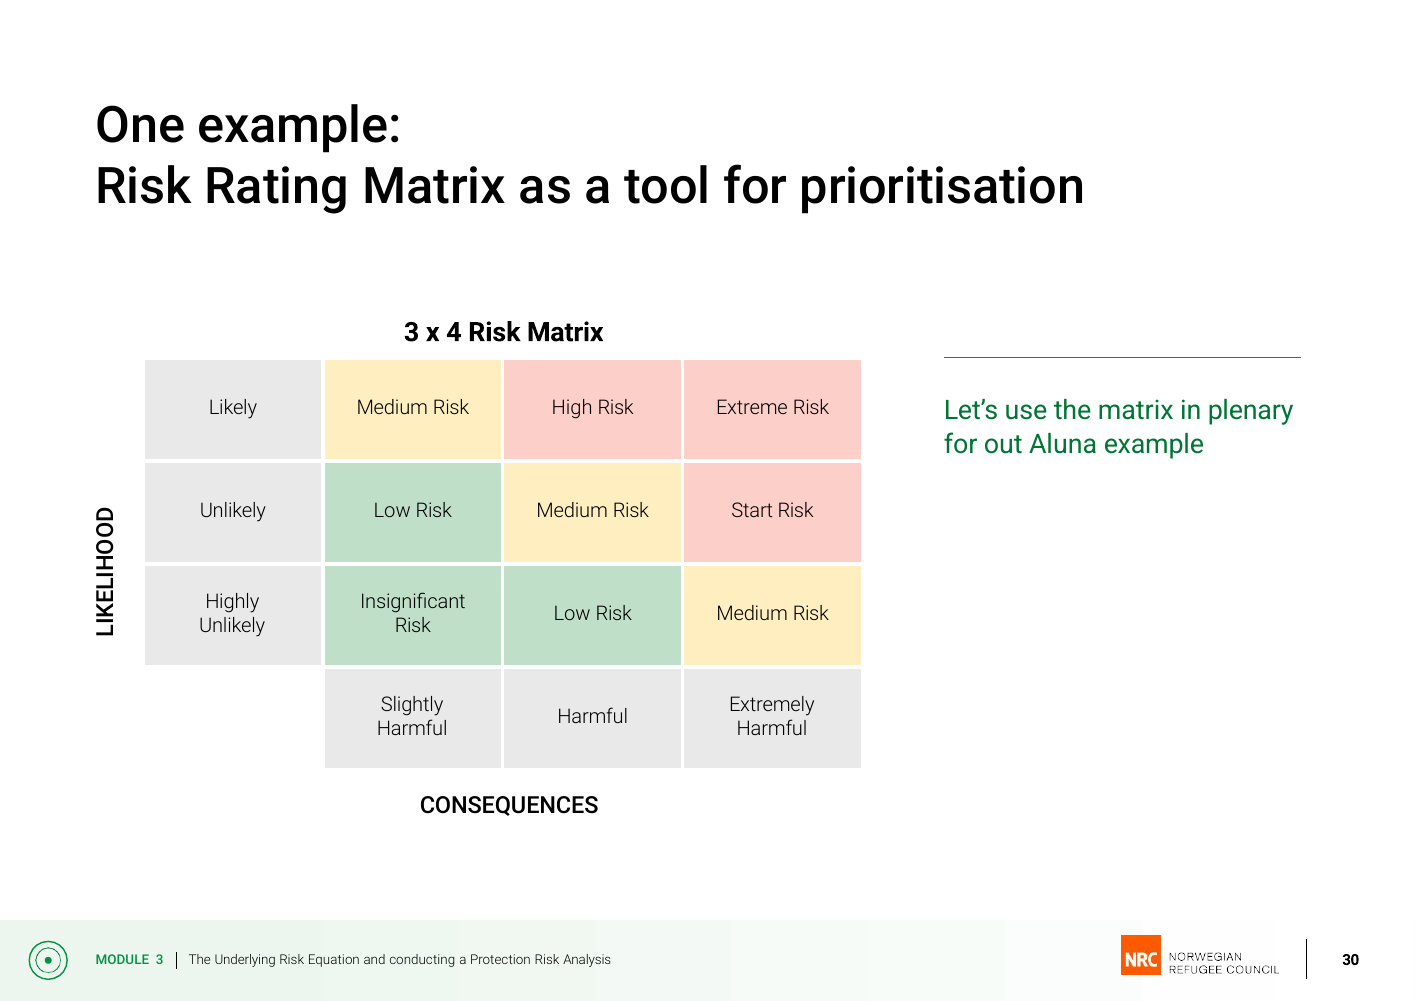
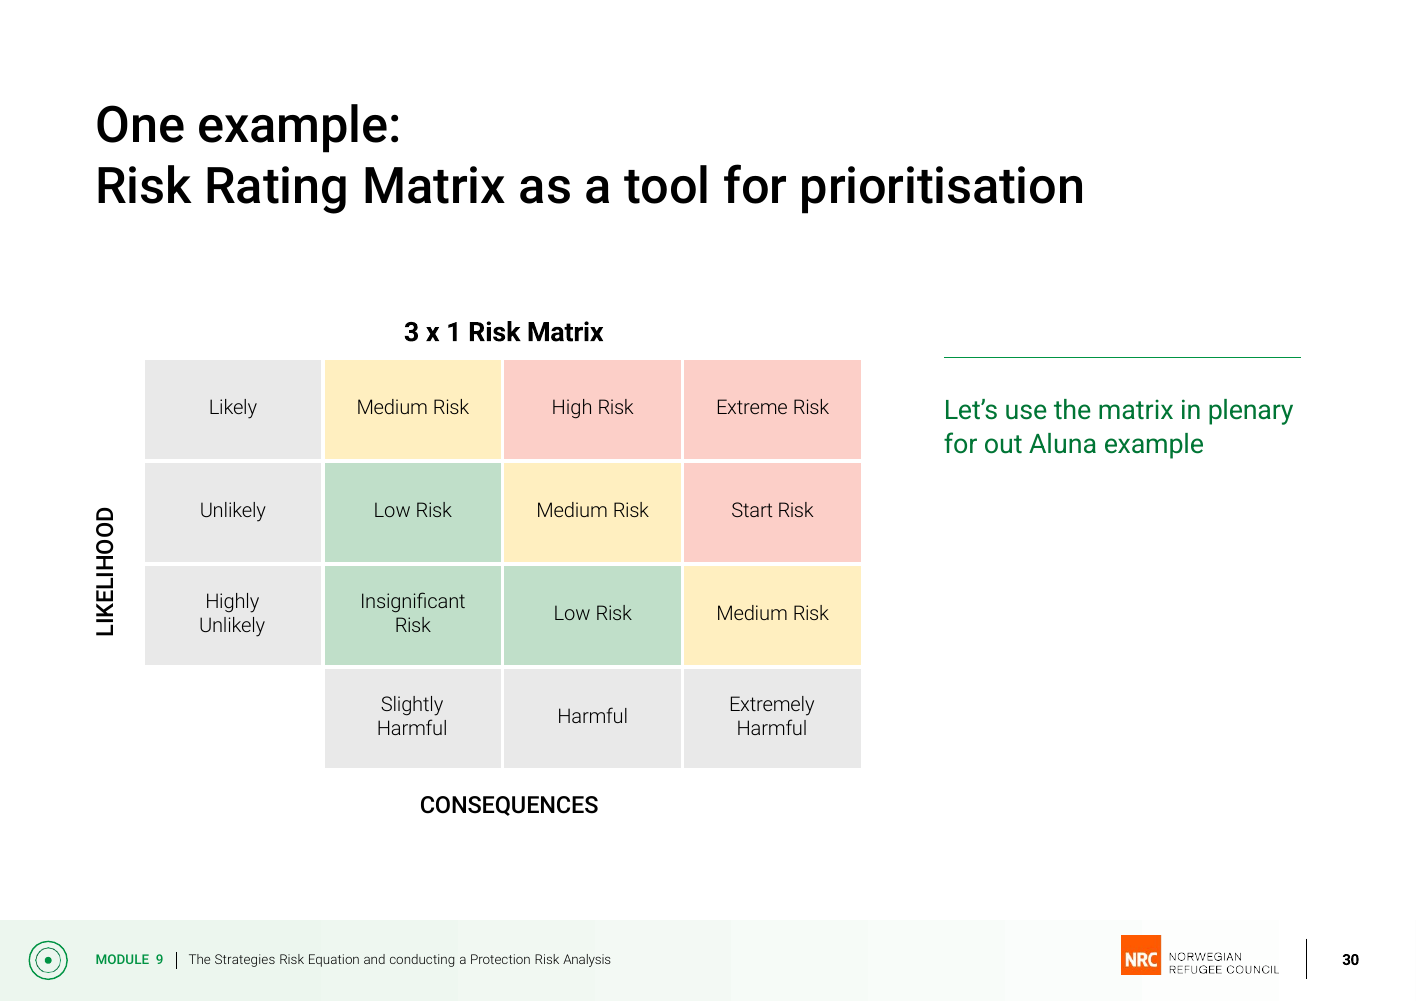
4: 4 -> 1 (454, 332)
MODULE 3: 3 -> 9 (160, 960)
Underlying: Underlying -> Strategies (245, 960)
